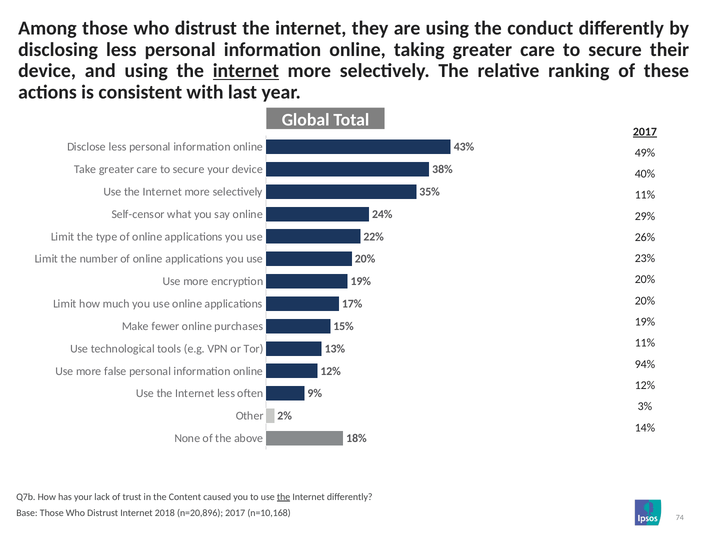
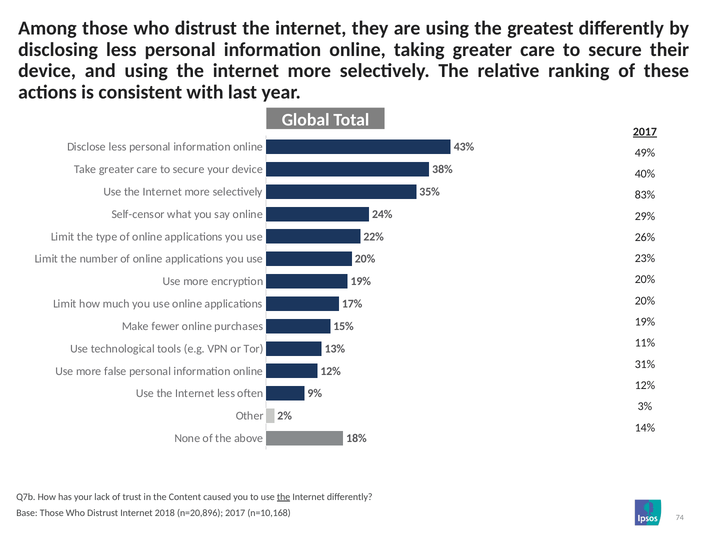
conduct: conduct -> greatest (540, 28)
internet underline: present -> none (246, 71)
11%: 11% -> 83% (645, 195)
94%: 94% -> 31% (645, 364)
